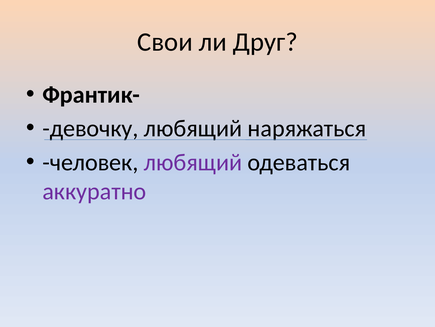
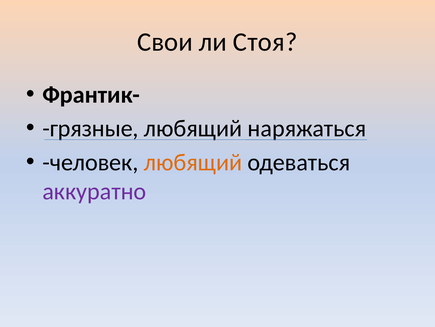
Друг: Друг -> Стоя (265, 42)
девочку: девочку -> грязные (91, 128)
любящий colour: purple -> orange (193, 162)
